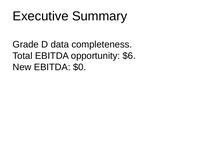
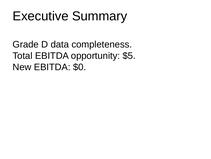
$6: $6 -> $5 (129, 56)
